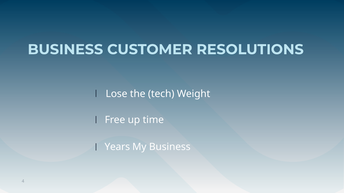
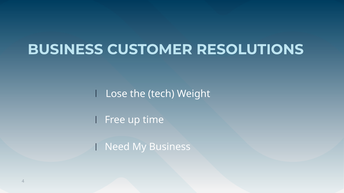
Years: Years -> Need (117, 147)
